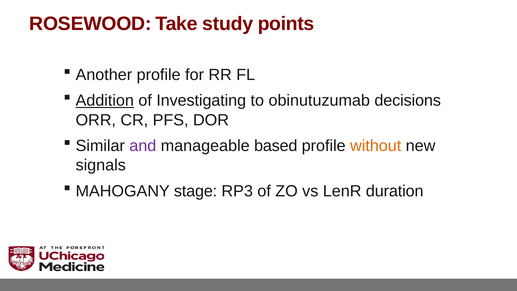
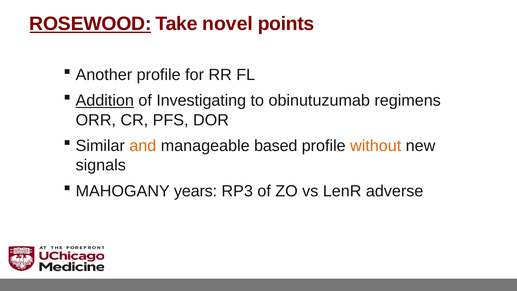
ROSEWOOD underline: none -> present (90, 24)
study: study -> novel (228, 24)
decisions: decisions -> regimens (408, 101)
and colour: purple -> orange (143, 146)
stage: stage -> years (196, 191)
duration: duration -> adverse (395, 191)
